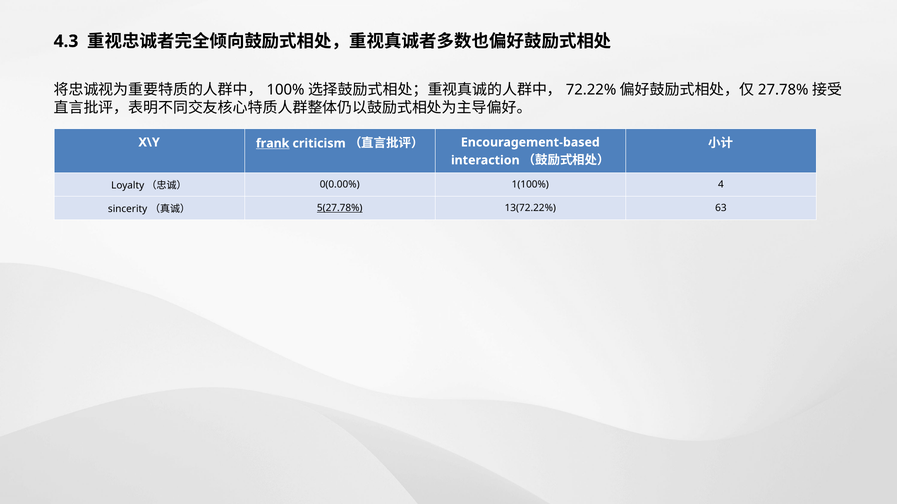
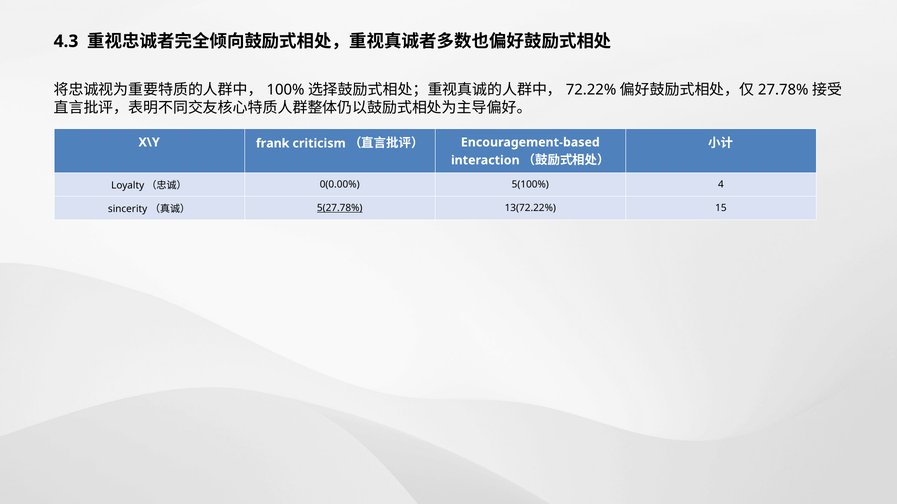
frank underline: present -> none (273, 144)
1(100%: 1(100% -> 5(100% (530, 185)
63: 63 -> 15 (721, 208)
